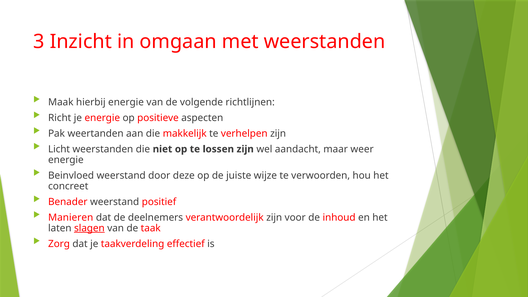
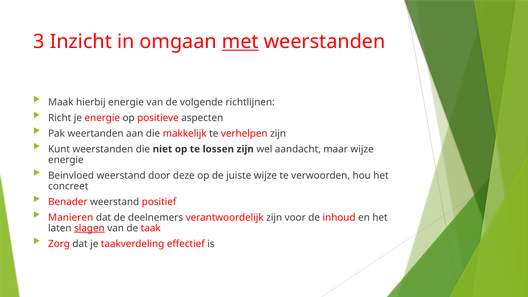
met underline: none -> present (240, 42)
Licht: Licht -> Kunt (59, 149)
maar weer: weer -> wijze (362, 149)
